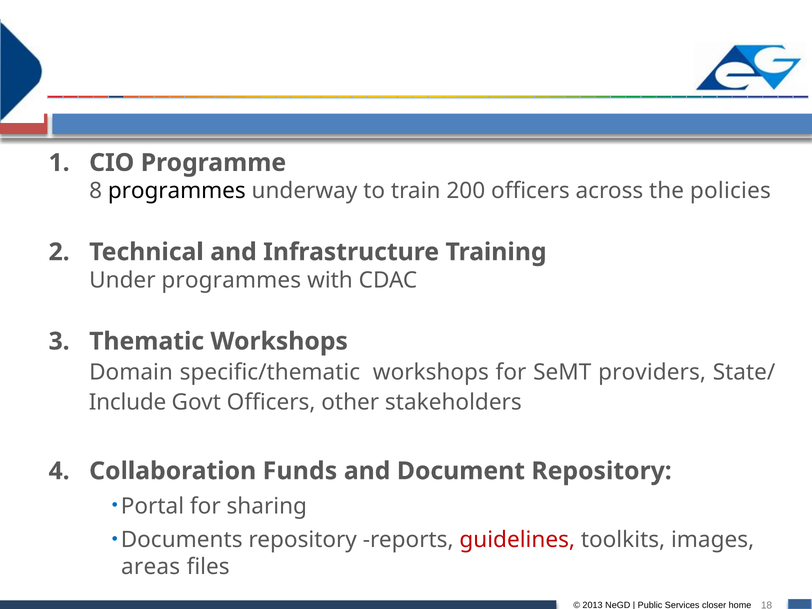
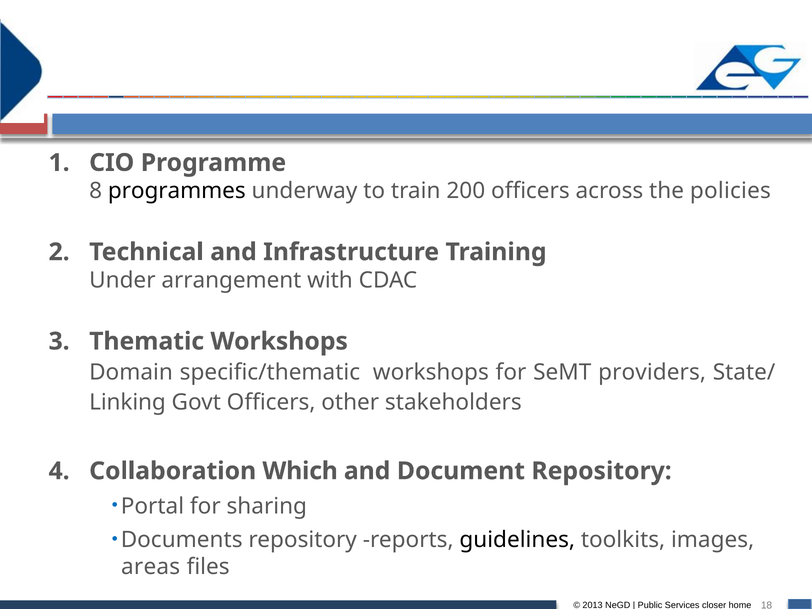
Under programmes: programmes -> arrangement (231, 280)
Include: Include -> Linking (127, 402)
Funds: Funds -> Which (300, 471)
guidelines colour: red -> black (517, 540)
